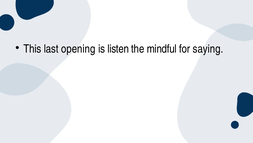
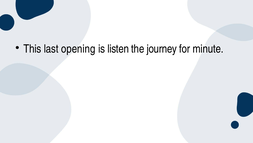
mindful: mindful -> journey (162, 49)
saying: saying -> minute (208, 49)
